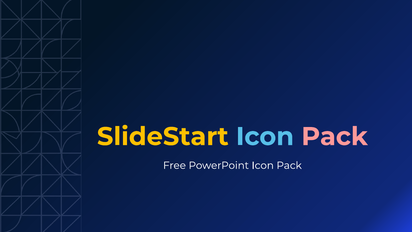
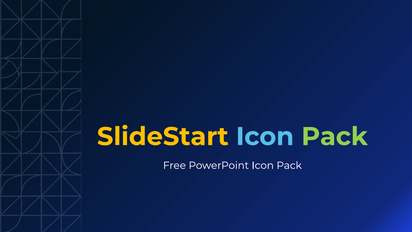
Pack colour: pink -> light green (335, 136)
